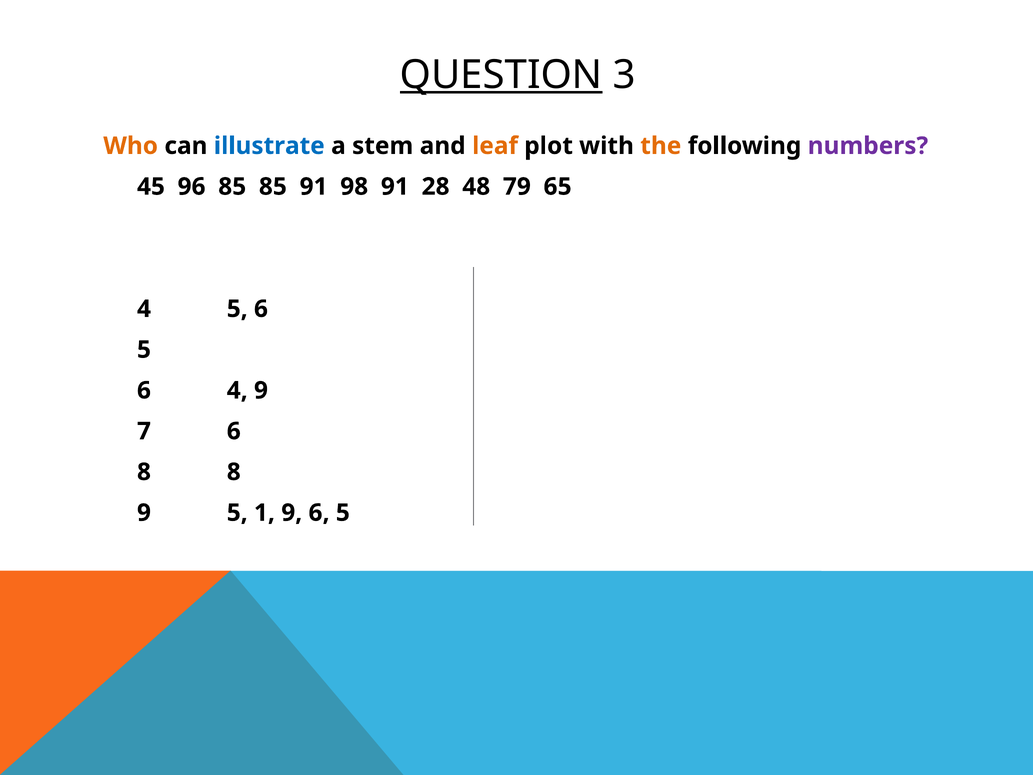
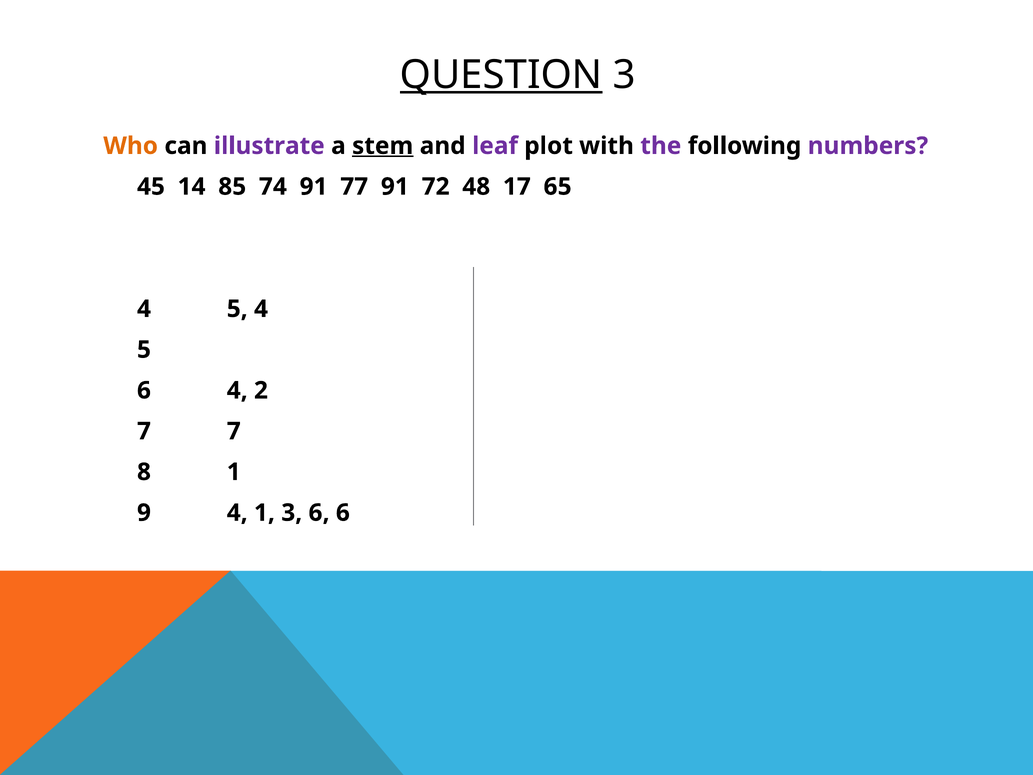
illustrate colour: blue -> purple (269, 146)
stem underline: none -> present (383, 146)
leaf colour: orange -> purple (495, 146)
the colour: orange -> purple (661, 146)
96: 96 -> 14 (192, 187)
85 85: 85 -> 74 (273, 187)
98: 98 -> 77 (354, 187)
28: 28 -> 72 (436, 187)
79: 79 -> 17 (517, 187)
4 5 6: 6 -> 4 (261, 309)
4 9: 9 -> 2 (261, 390)
7 6: 6 -> 7 (234, 431)
8 8: 8 -> 1 (234, 472)
9 5: 5 -> 4 (237, 513)
1 9: 9 -> 3 (292, 513)
5: 5 -> 6 (343, 513)
